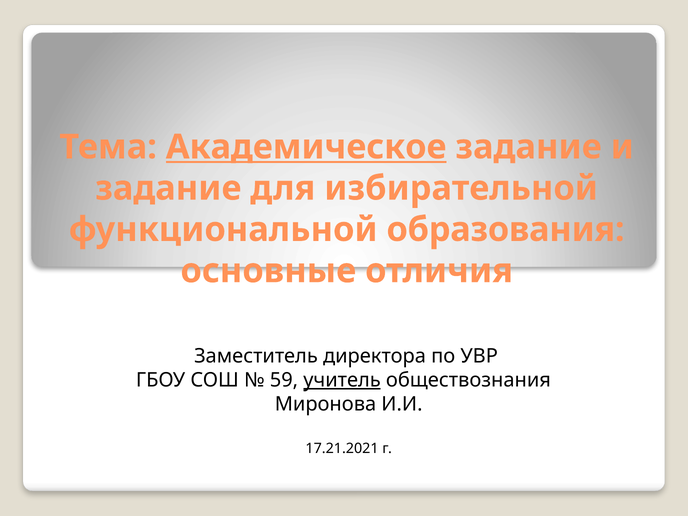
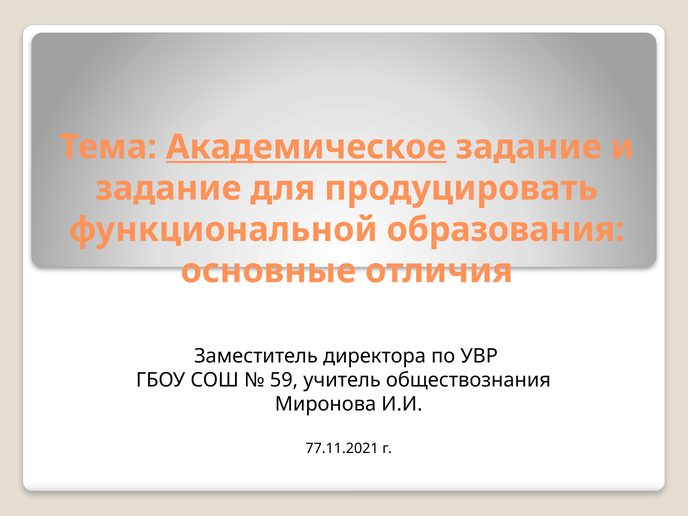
избирательной: избирательной -> продуцировать (461, 188)
учитель underline: present -> none (342, 380)
17.21.2021: 17.21.2021 -> 77.11.2021 (342, 448)
